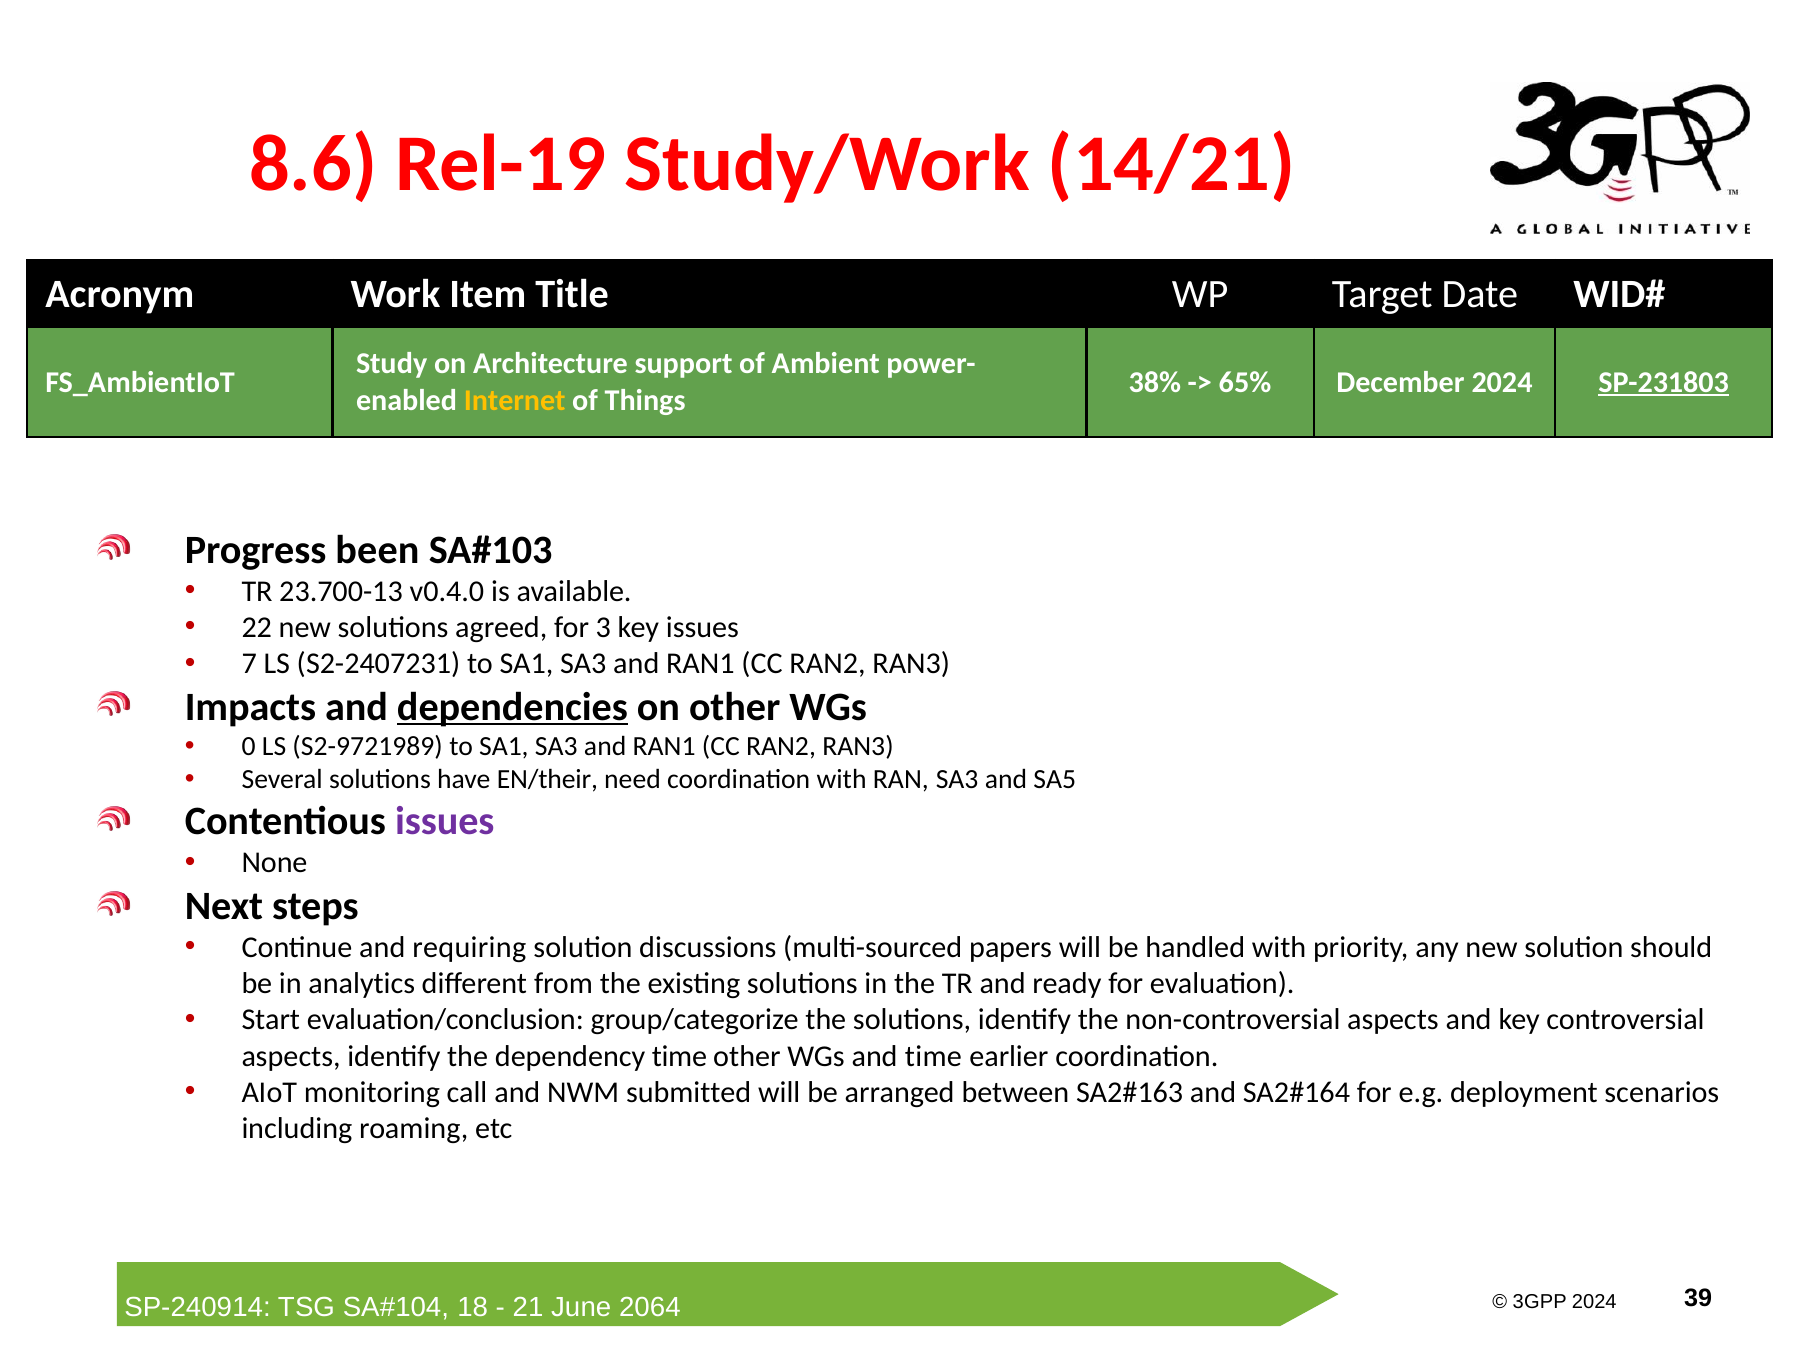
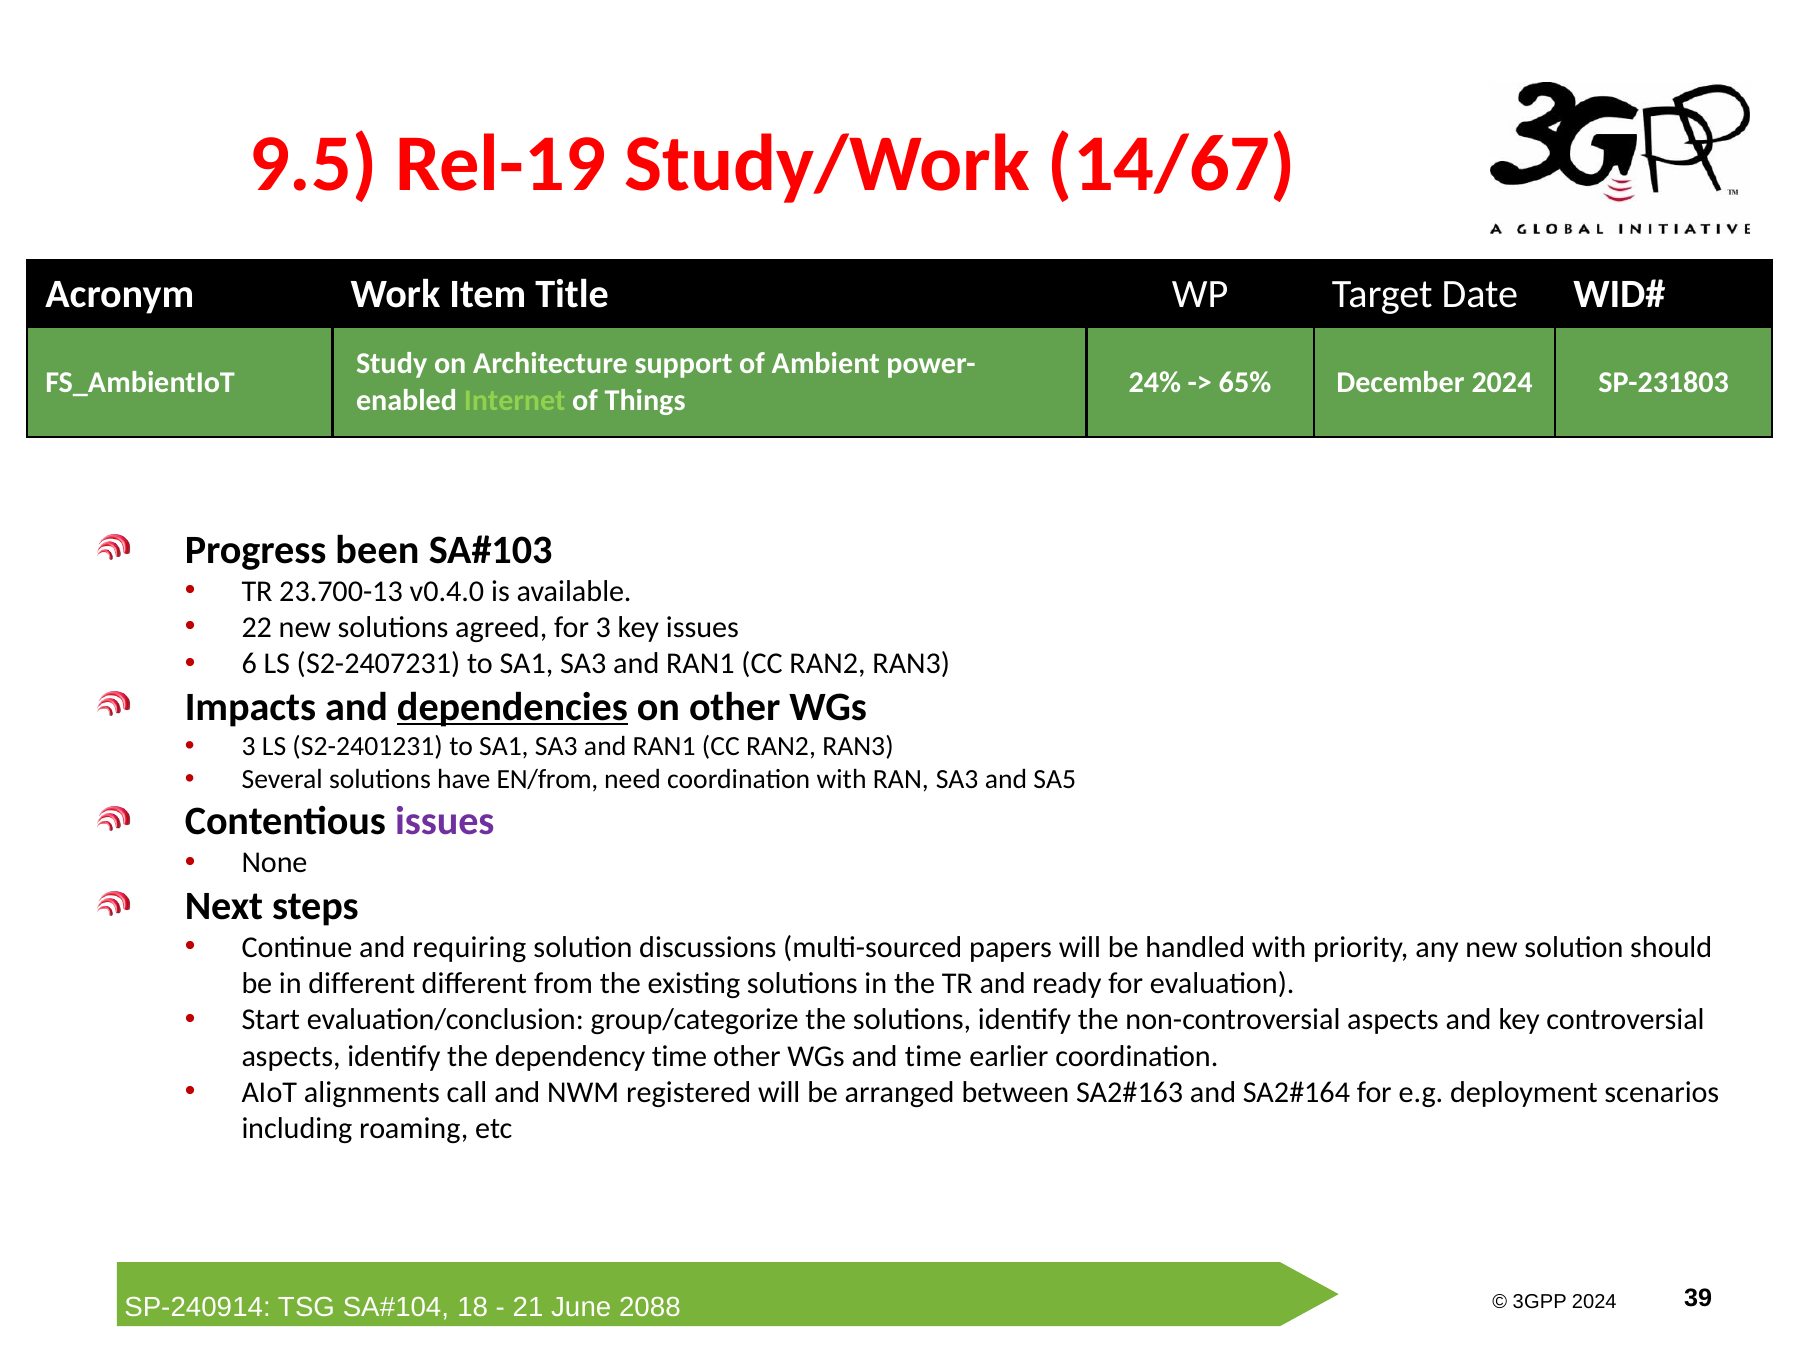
8.6: 8.6 -> 9.5 (313, 164)
14/21: 14/21 -> 14/67 (1172, 164)
38%: 38% -> 24% (1155, 382)
SP-231803 underline: present -> none (1664, 382)
Internet colour: yellow -> light green (515, 401)
7: 7 -> 6 (249, 664)
0: 0 -> 3 (249, 747)
S2-9721989: S2-9721989 -> S2-2401231 (368, 747)
EN/their: EN/their -> EN/from (547, 780)
in analytics: analytics -> different (362, 984)
monitoring: monitoring -> alignments (372, 1093)
submitted: submitted -> registered (689, 1093)
2064: 2064 -> 2088 (650, 1307)
